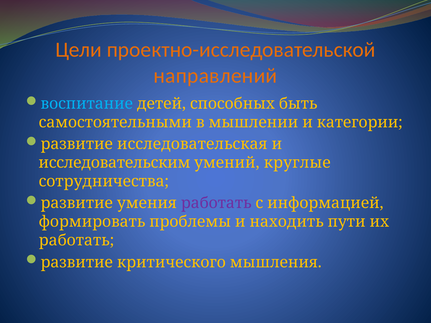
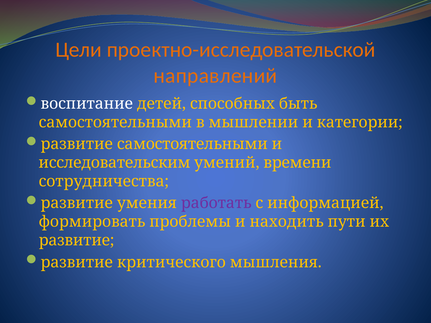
воспитание colour: light blue -> white (87, 104)
развитие исследовательская: исследовательская -> самостоятельными (192, 144)
круглые: круглые -> времени (297, 163)
работать: работать -> развитие (77, 241)
